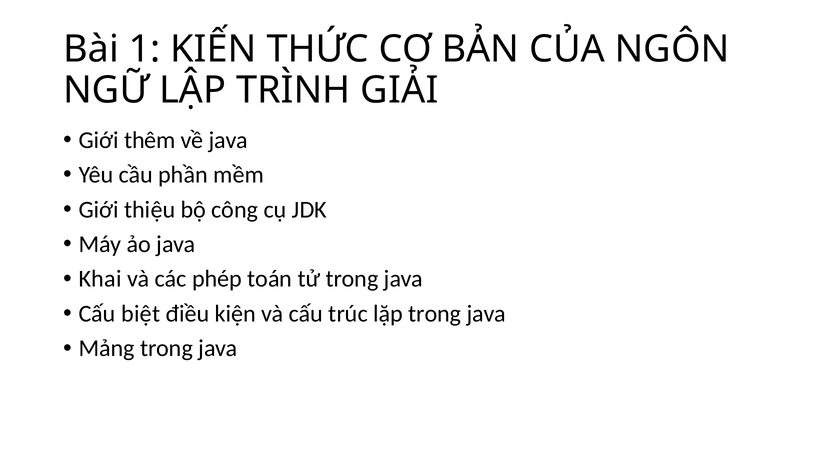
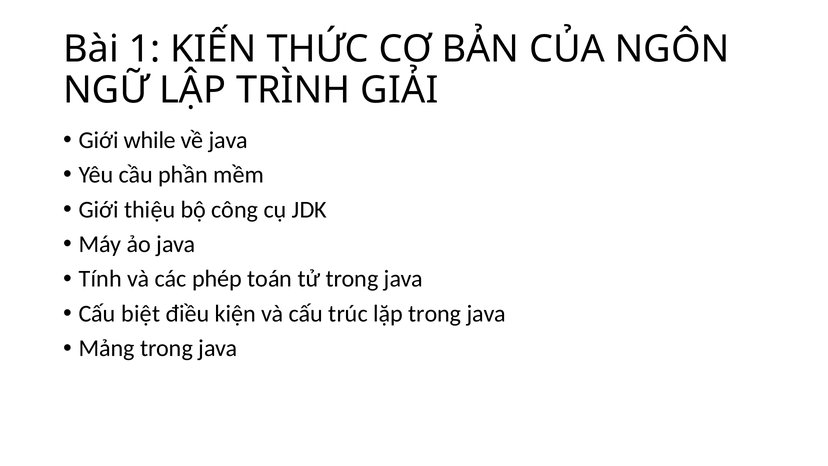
thêm: thêm -> while (150, 140)
Khai: Khai -> Tính (100, 279)
